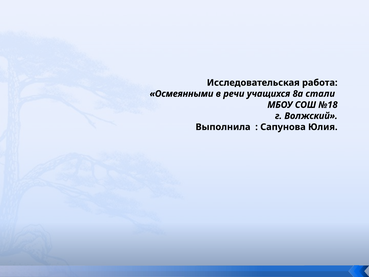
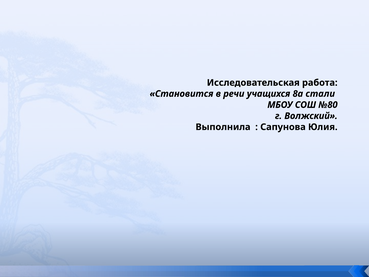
Осмеянными: Осмеянными -> Становится (181, 94)
№18: №18 -> №80 (328, 105)
